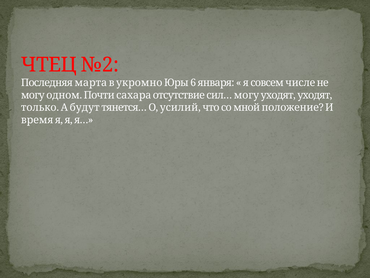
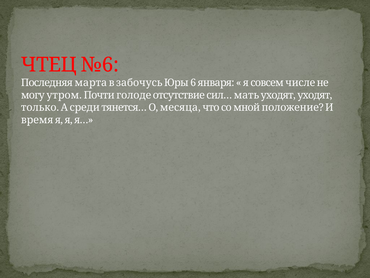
№2: №2 -> №6 (100, 65)
укромно: укромно -> забочусь (139, 83)
одном: одном -> утром (64, 95)
сахара: сахара -> голоде (134, 95)
сил… могу: могу -> мать (246, 95)
будут: будут -> среди (85, 107)
усилий: усилий -> месяца (180, 107)
